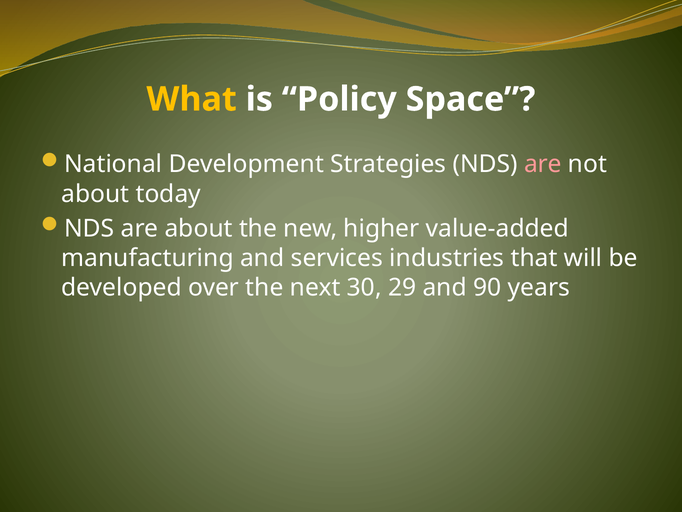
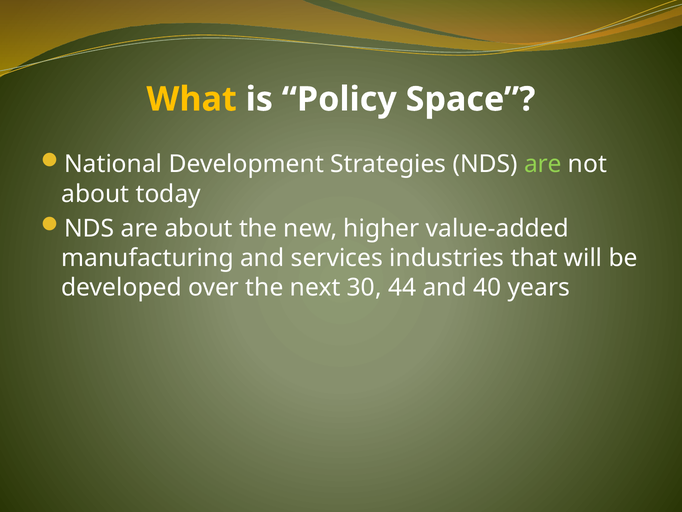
are colour: pink -> light green (543, 164)
29: 29 -> 44 (402, 287)
90: 90 -> 40 (487, 287)
